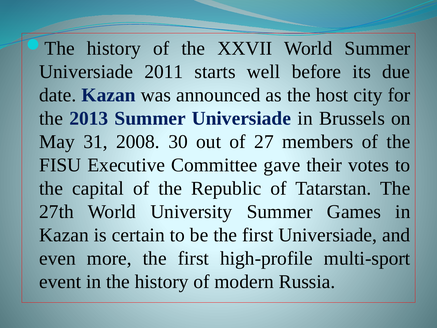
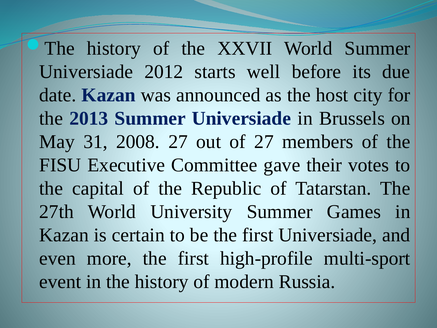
2011: 2011 -> 2012 (164, 72)
2008 30: 30 -> 27 (178, 142)
